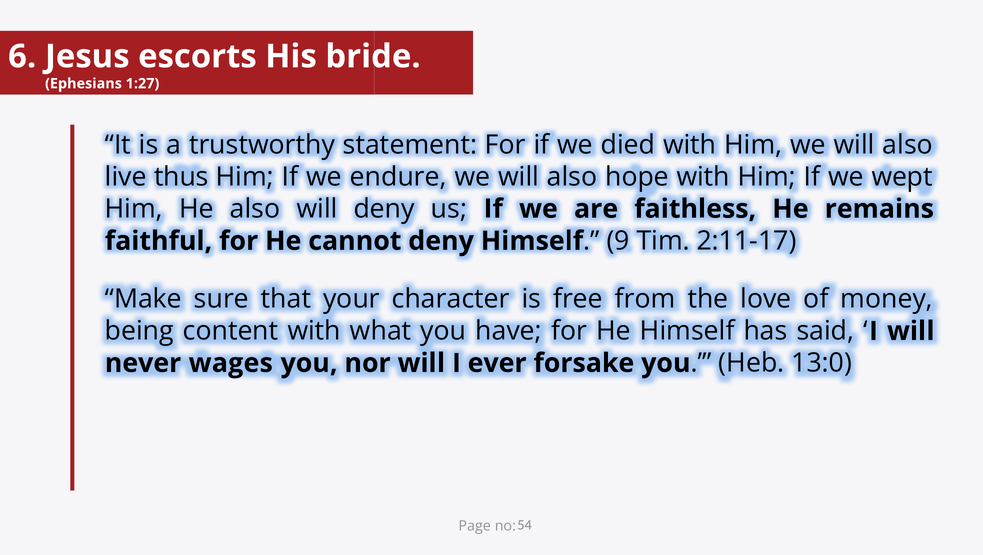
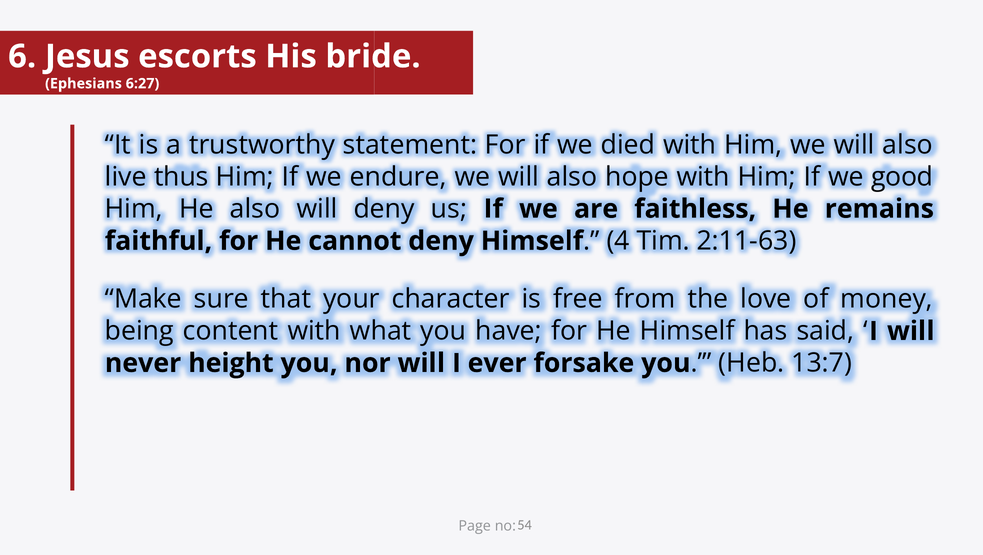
1:27: 1:27 -> 6:27 (143, 83)
wept: wept -> good (902, 177)
9: 9 -> 4 (618, 241)
2:11-17: 2:11-17 -> 2:11-63 (747, 241)
wages: wages -> height (231, 363)
13:0: 13:0 -> 13:7 (822, 363)
